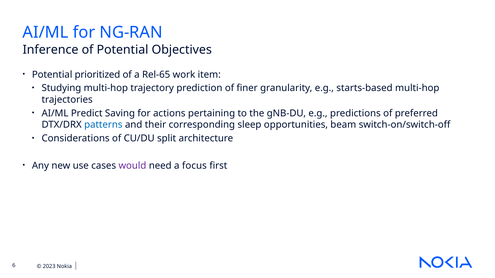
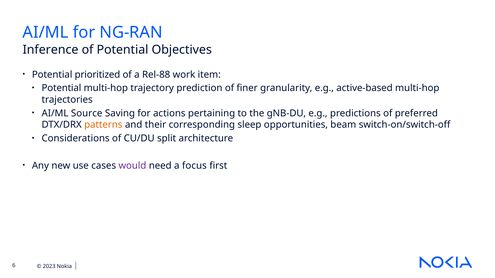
Rel-65: Rel-65 -> Rel-88 (156, 75)
Studying: Studying -> Potential (61, 88)
starts-based: starts-based -> active-based (365, 88)
Predict: Predict -> Source (87, 113)
patterns colour: blue -> orange (103, 125)
